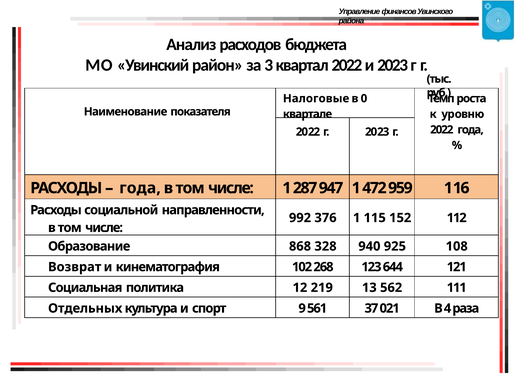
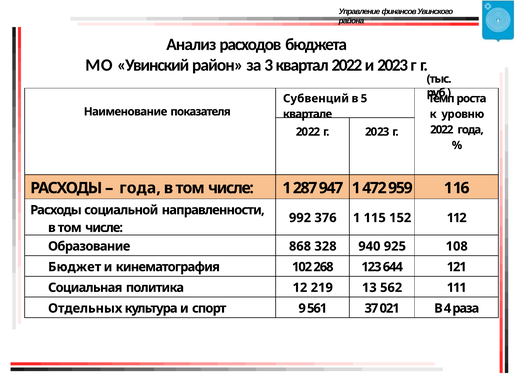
Налоговые: Налоговые -> Субвенций (316, 98)
0: 0 -> 5 (364, 98)
Возврат: Возврат -> Бюджет (75, 267)
